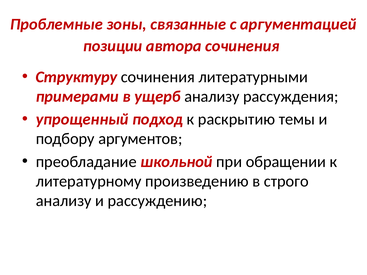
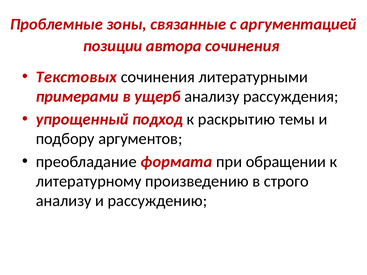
Структуру: Структуру -> Текстовых (76, 77)
школьной: школьной -> формата (176, 162)
